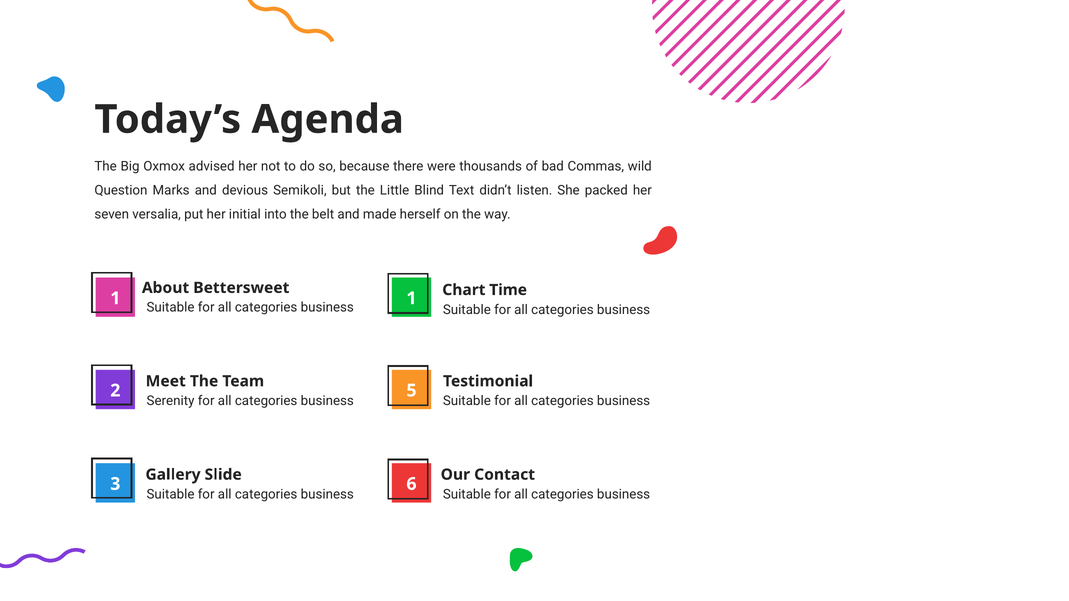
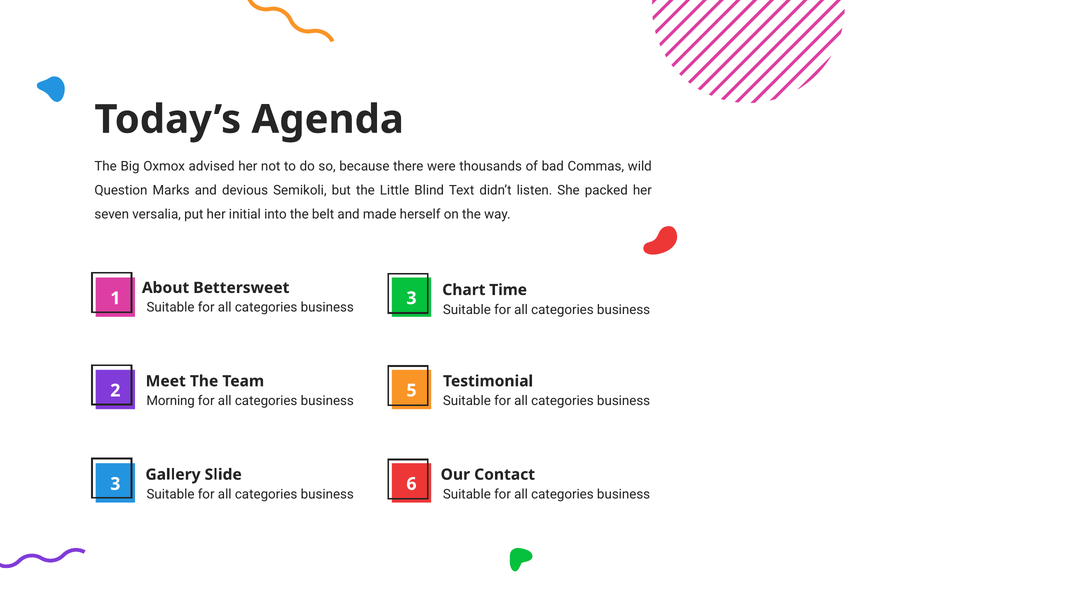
1 1: 1 -> 3 (412, 298)
Serenity: Serenity -> Morning (171, 401)
